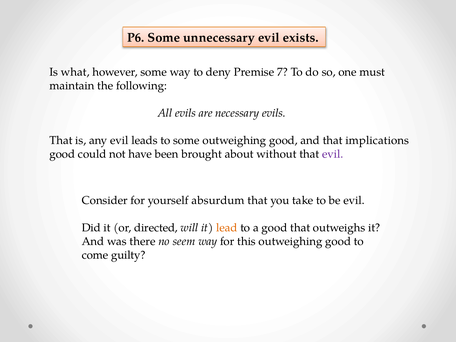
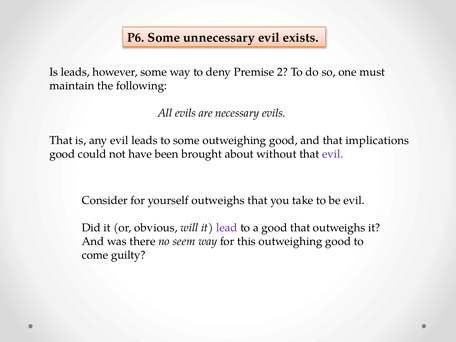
Is what: what -> leads (75, 72)
7: 7 -> 2 (283, 72)
yourself absurdum: absurdum -> outweighs (218, 201)
directed: directed -> obvious (156, 228)
lead colour: orange -> purple (227, 228)
